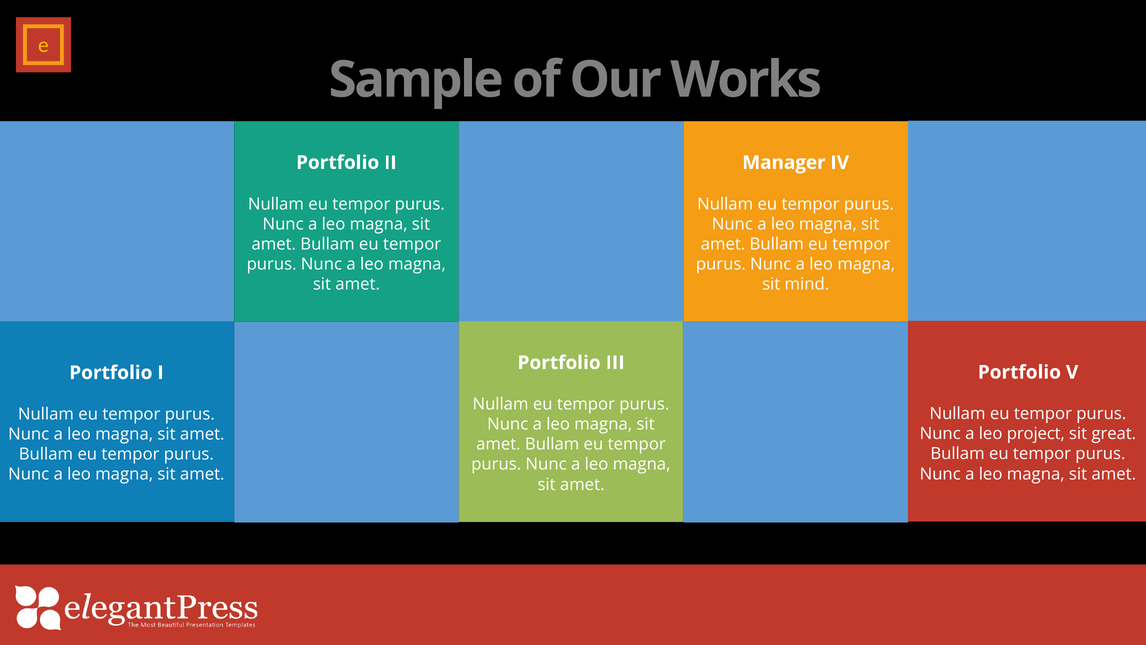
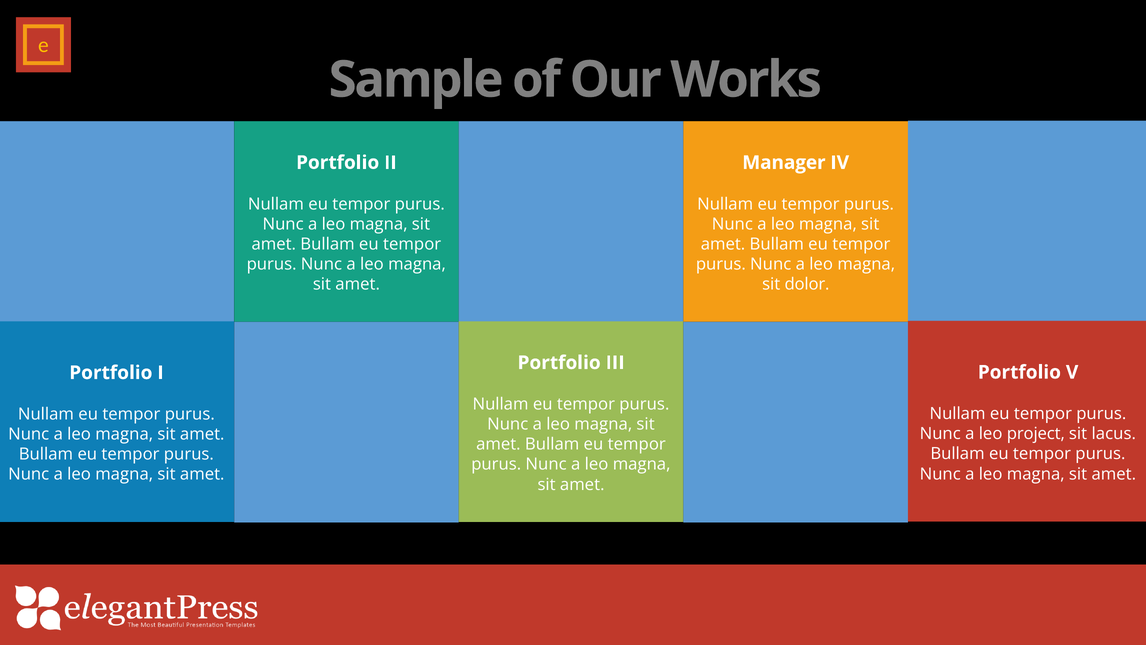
mind: mind -> dolor (807, 284)
great: great -> lacus (1114, 434)
